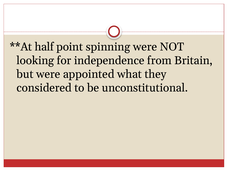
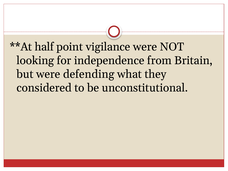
spinning: spinning -> vigilance (108, 47)
appointed: appointed -> defending (89, 74)
